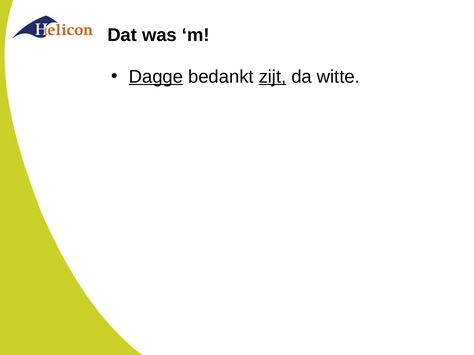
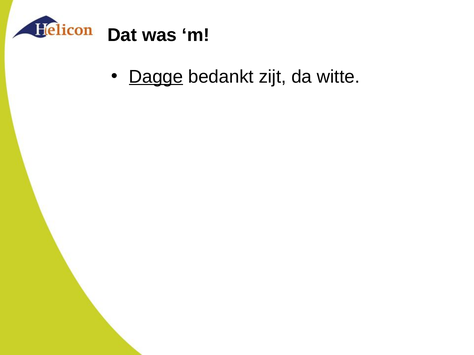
zijt underline: present -> none (272, 77)
